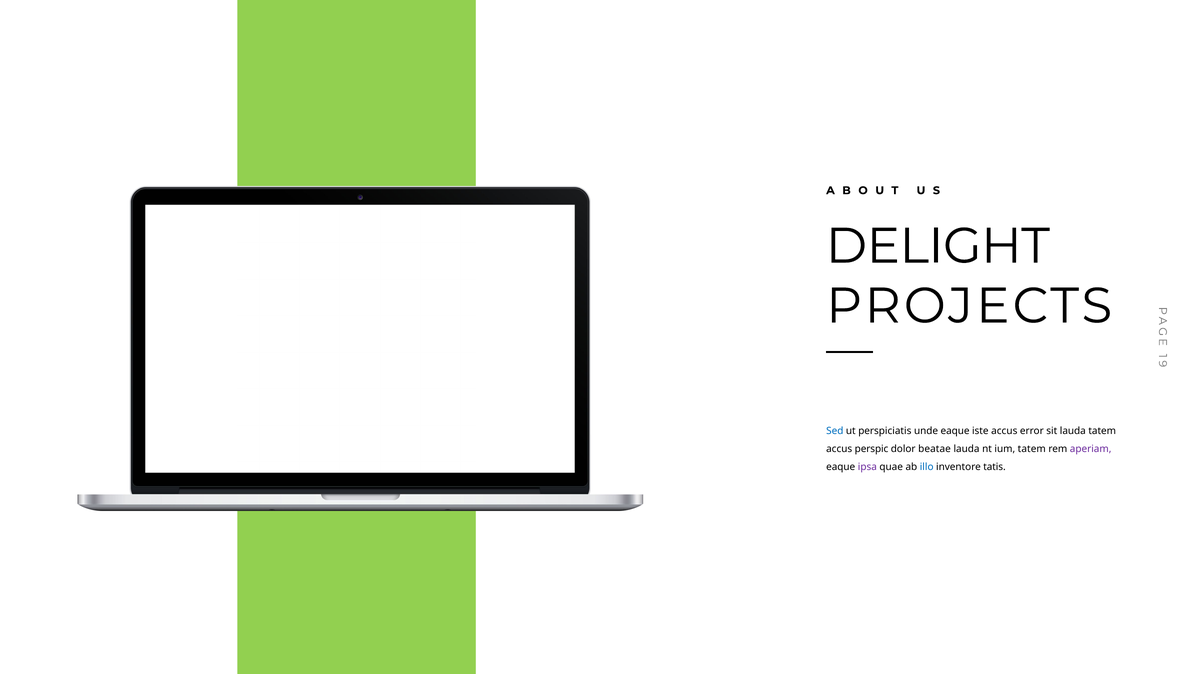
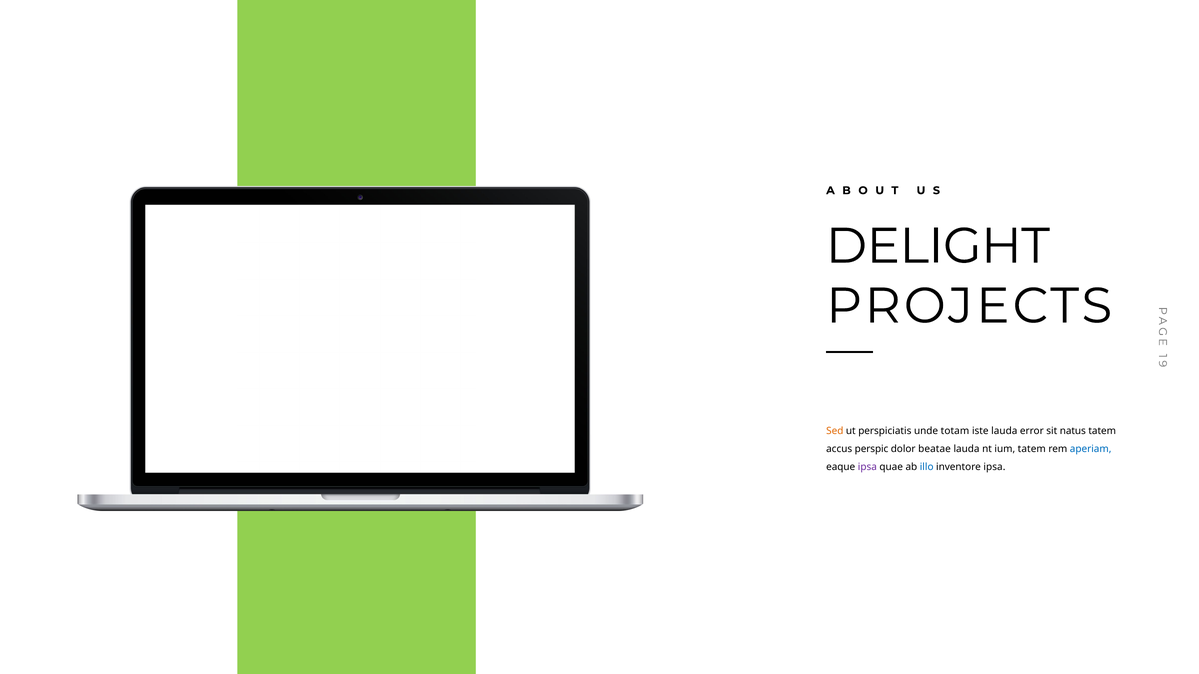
Sed colour: blue -> orange (835, 431)
unde eaque: eaque -> totam (955, 431)
iste accus: accus -> lauda (1004, 431)
sit lauda: lauda -> natus (1073, 431)
aperiam colour: purple -> blue (1091, 449)
inventore tatis: tatis -> ipsa (994, 467)
